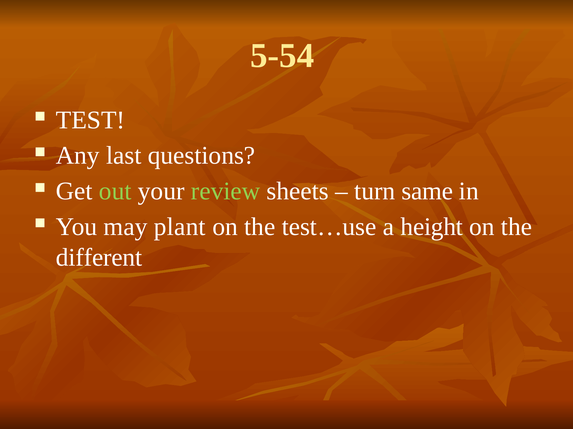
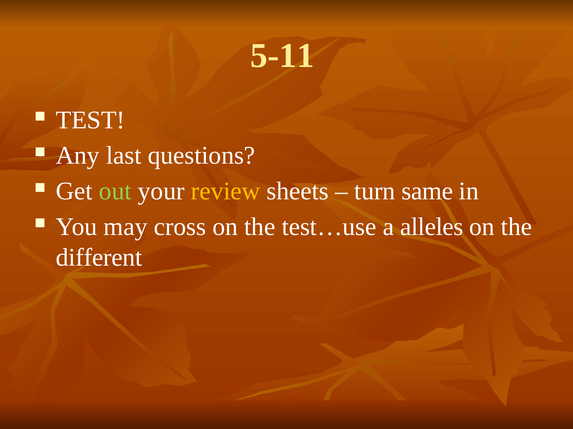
5-54: 5-54 -> 5-11 (282, 56)
review colour: light green -> yellow (226, 192)
plant: plant -> cross (180, 227)
height: height -> alleles (432, 227)
